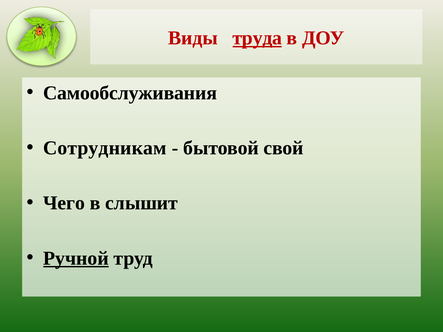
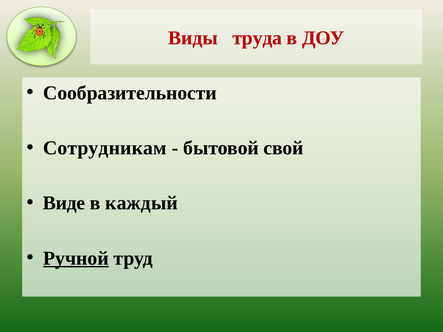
труда underline: present -> none (257, 38)
Самообслуживания: Самообслуживания -> Сообразительности (130, 93)
Чего: Чего -> Виде (64, 203)
слышит: слышит -> каждый (142, 203)
